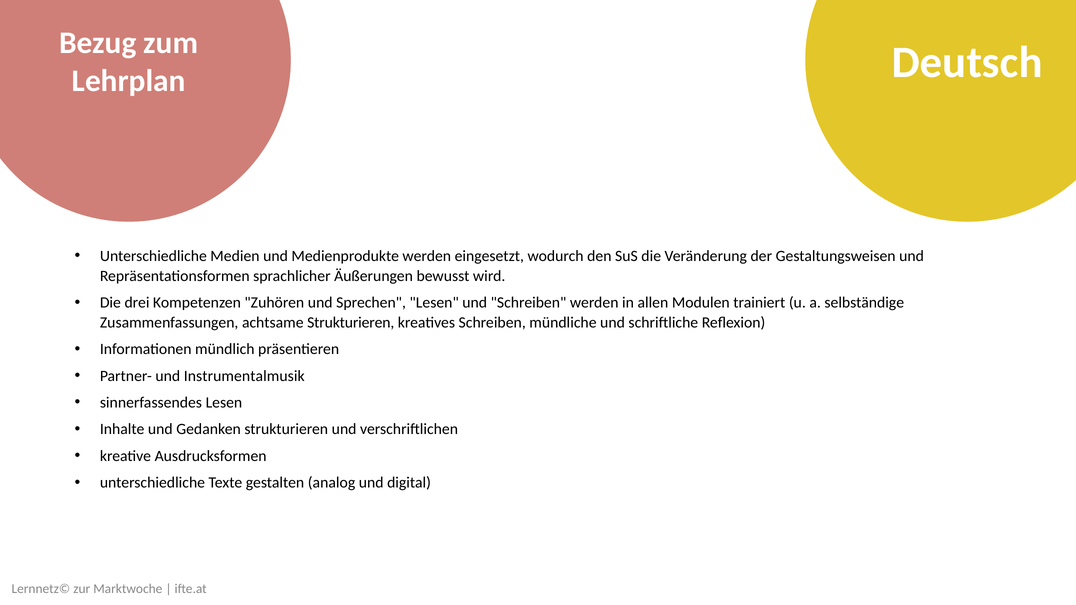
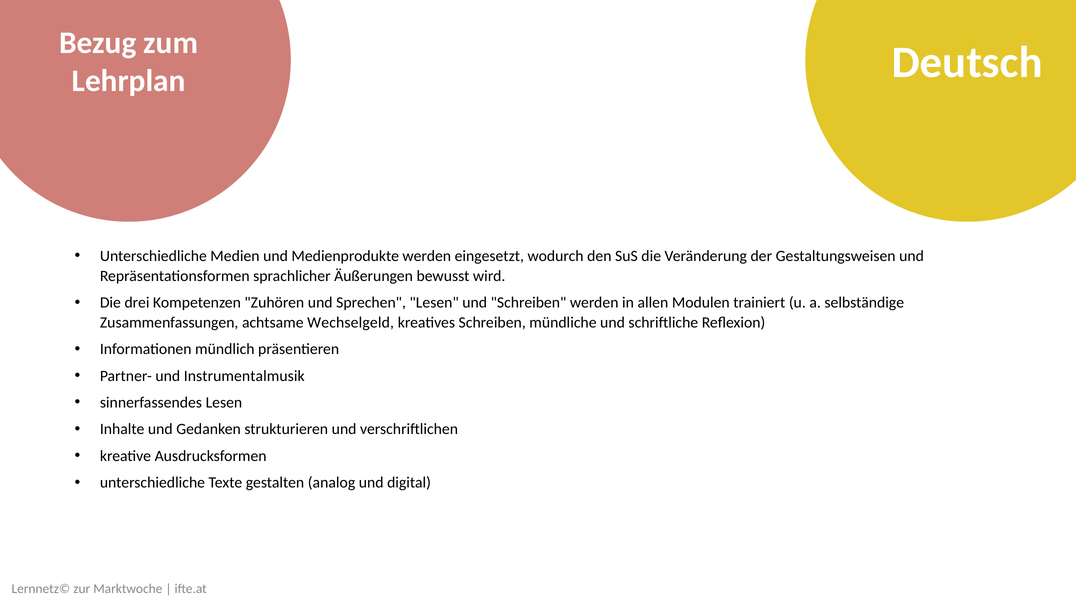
achtsame Strukturieren: Strukturieren -> Wechselgeld (351, 323)
